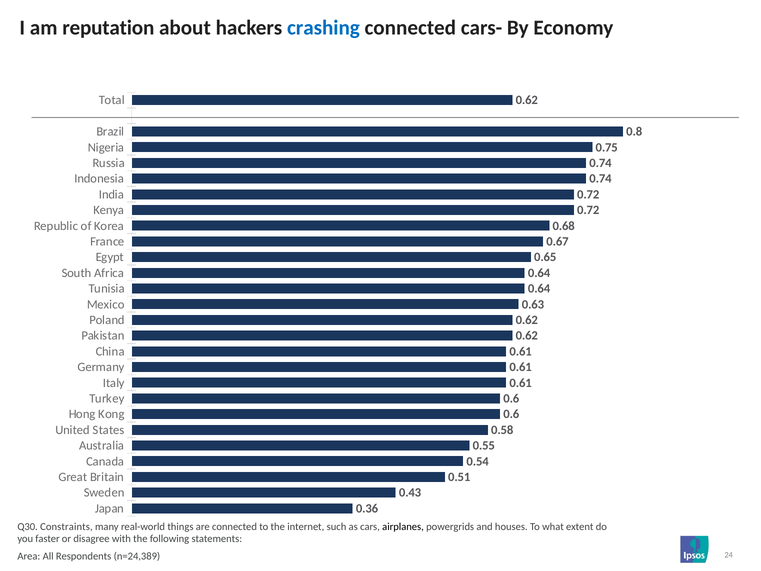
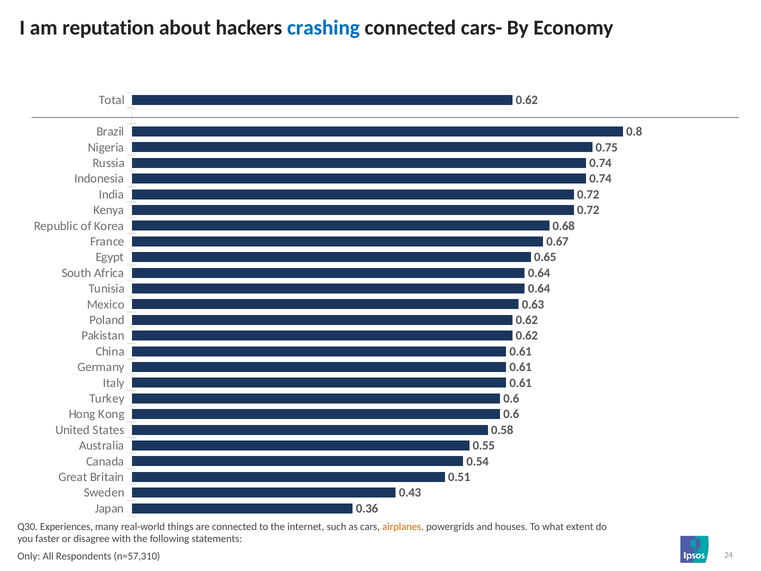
Constraints: Constraints -> Experiences (67, 526)
airplanes colour: black -> orange (403, 526)
Area: Area -> Only (29, 556)
n=24,389: n=24,389 -> n=57,310 (137, 556)
